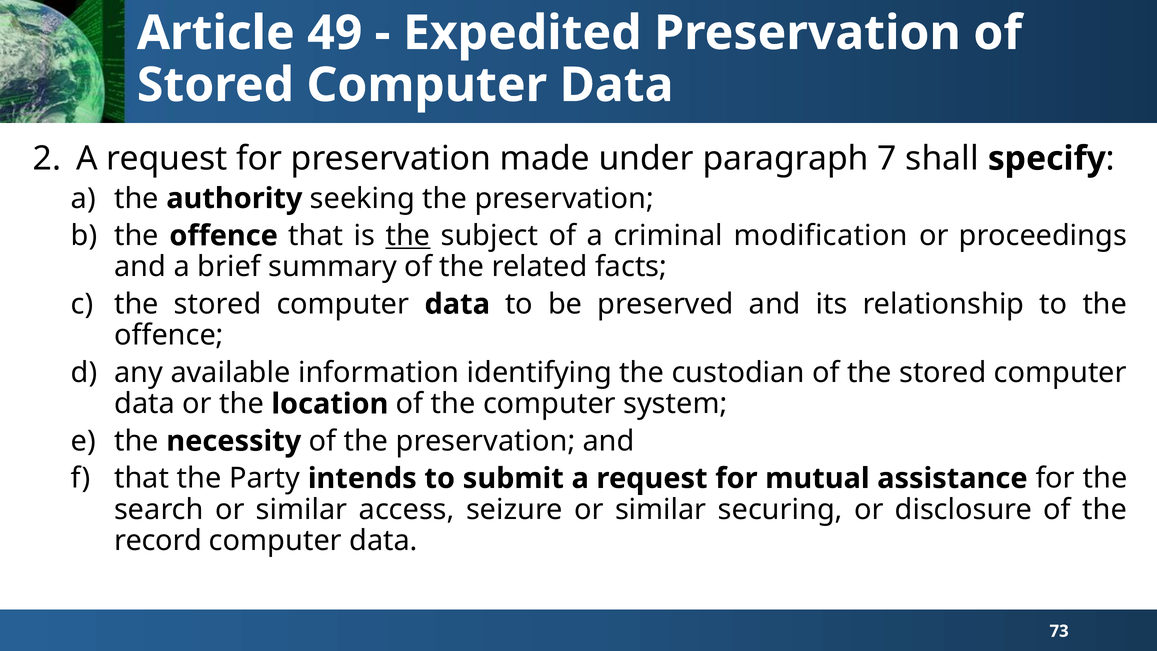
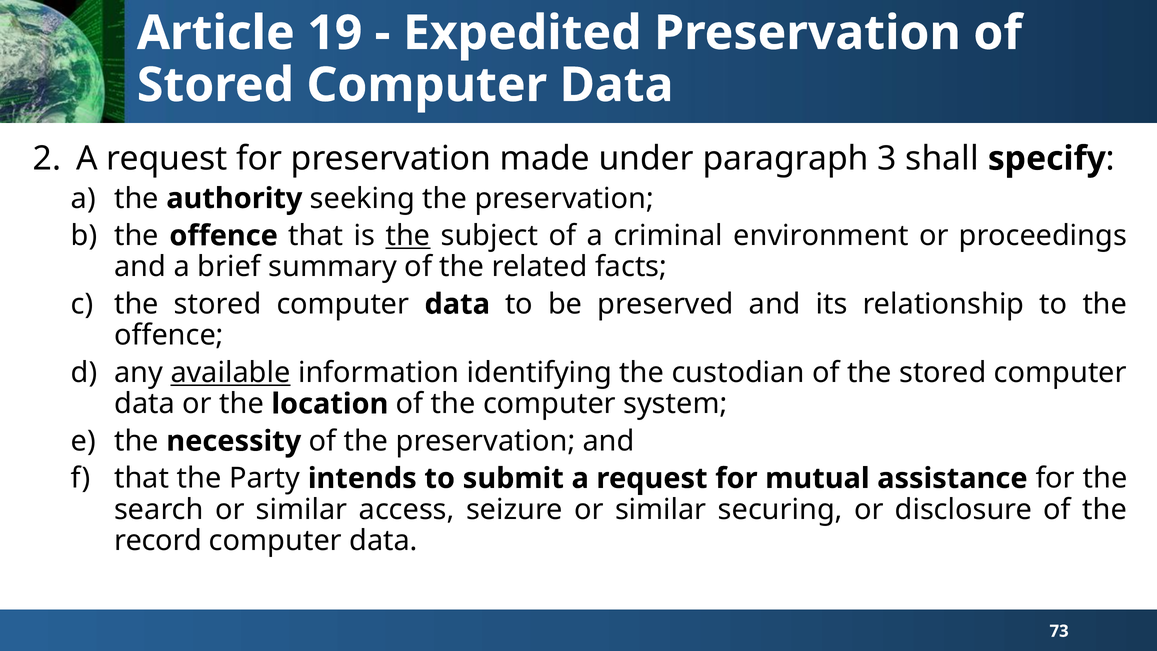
49: 49 -> 19 (335, 33)
7: 7 -> 3 (887, 159)
modification: modification -> environment (821, 236)
available underline: none -> present (231, 373)
